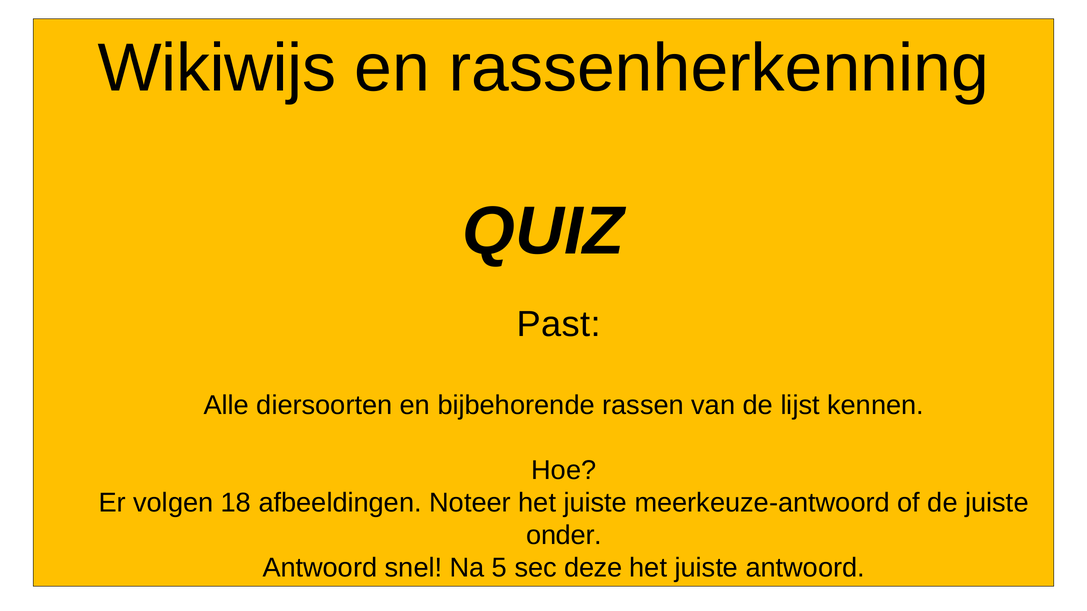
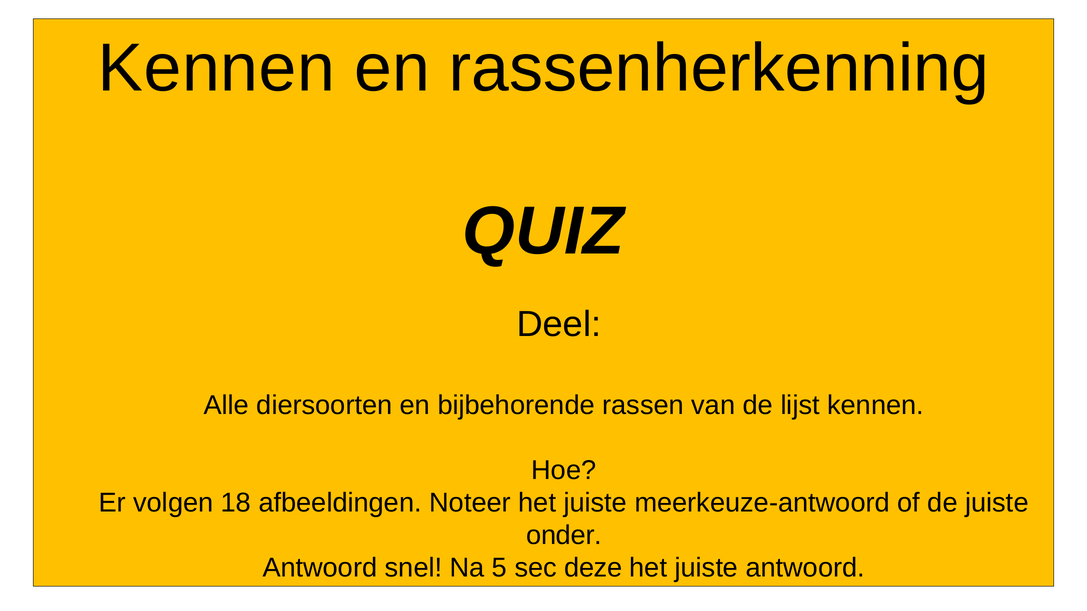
Wikiwijs: Wikiwijs -> Kennen (216, 68)
Past: Past -> Deel (559, 324)
